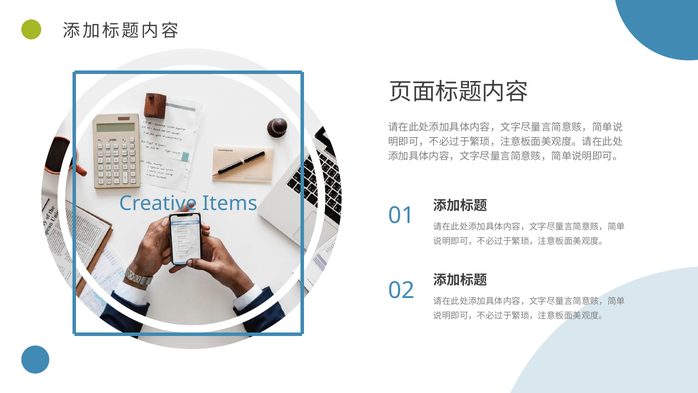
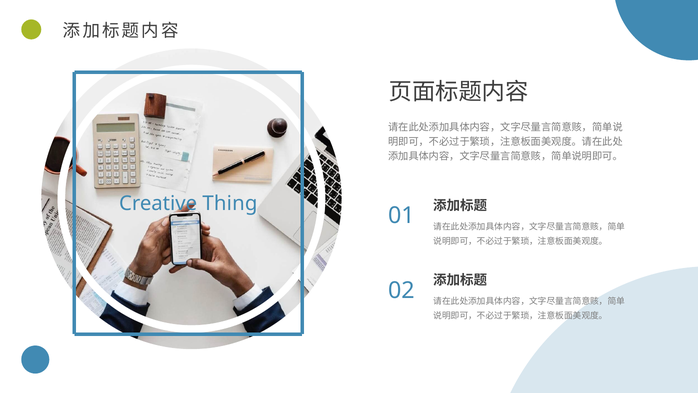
Items: Items -> Thing (230, 203)
